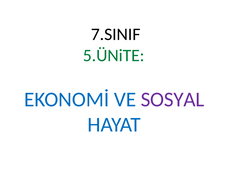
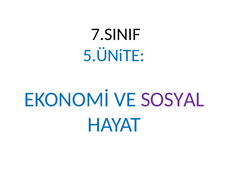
5.ÜNiTE colour: green -> blue (114, 56)
